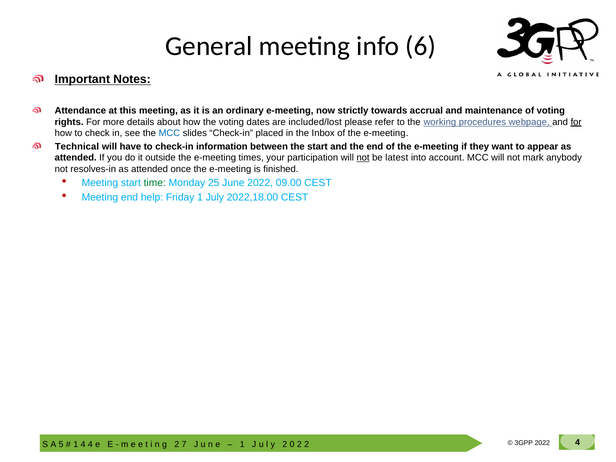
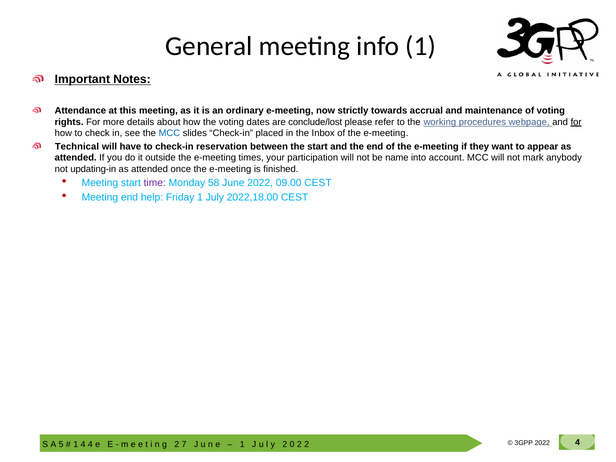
info 6: 6 -> 1 (421, 46)
included/lost: included/lost -> conclude/lost (315, 122)
information: information -> reservation (222, 146)
not underline: present -> none (363, 158)
latest: latest -> name (397, 158)
resolves-in: resolves-in -> updating-in (93, 169)
time colour: green -> purple (155, 183)
25: 25 -> 58 (214, 183)
